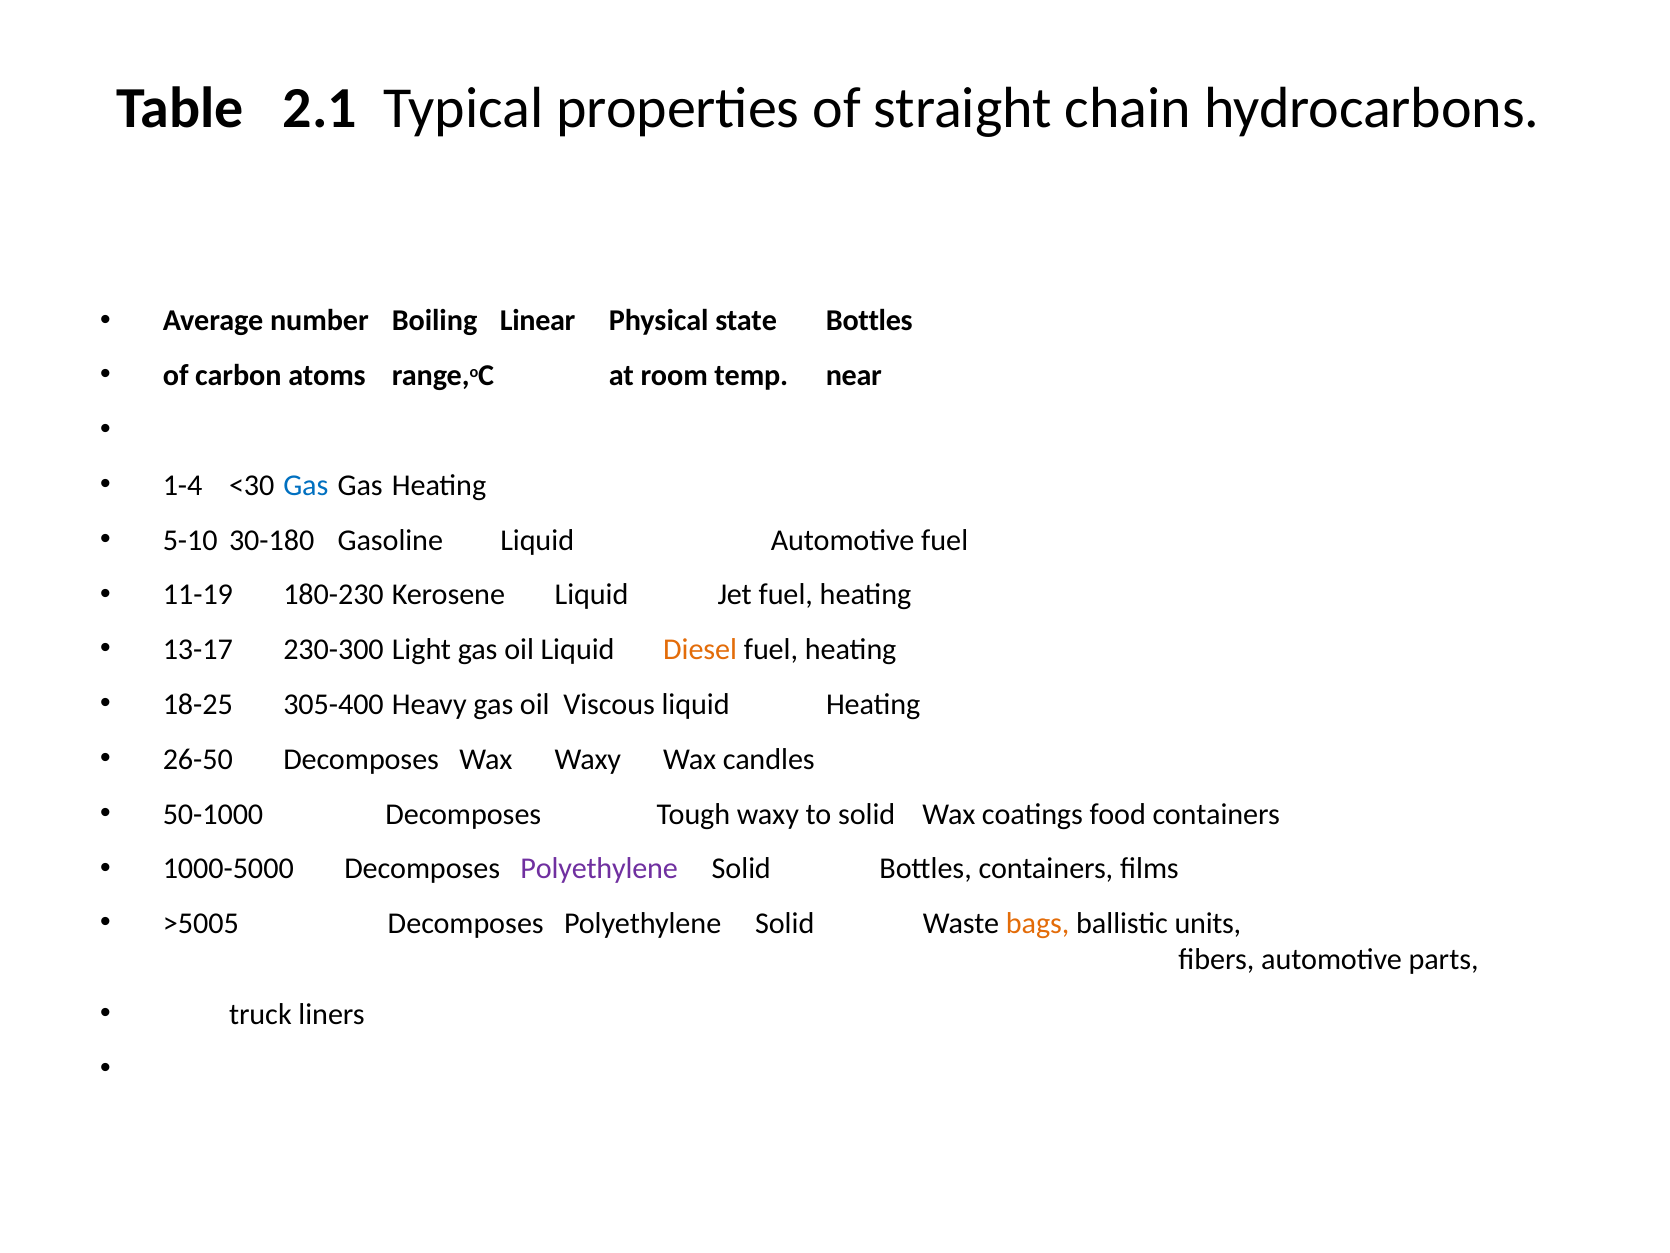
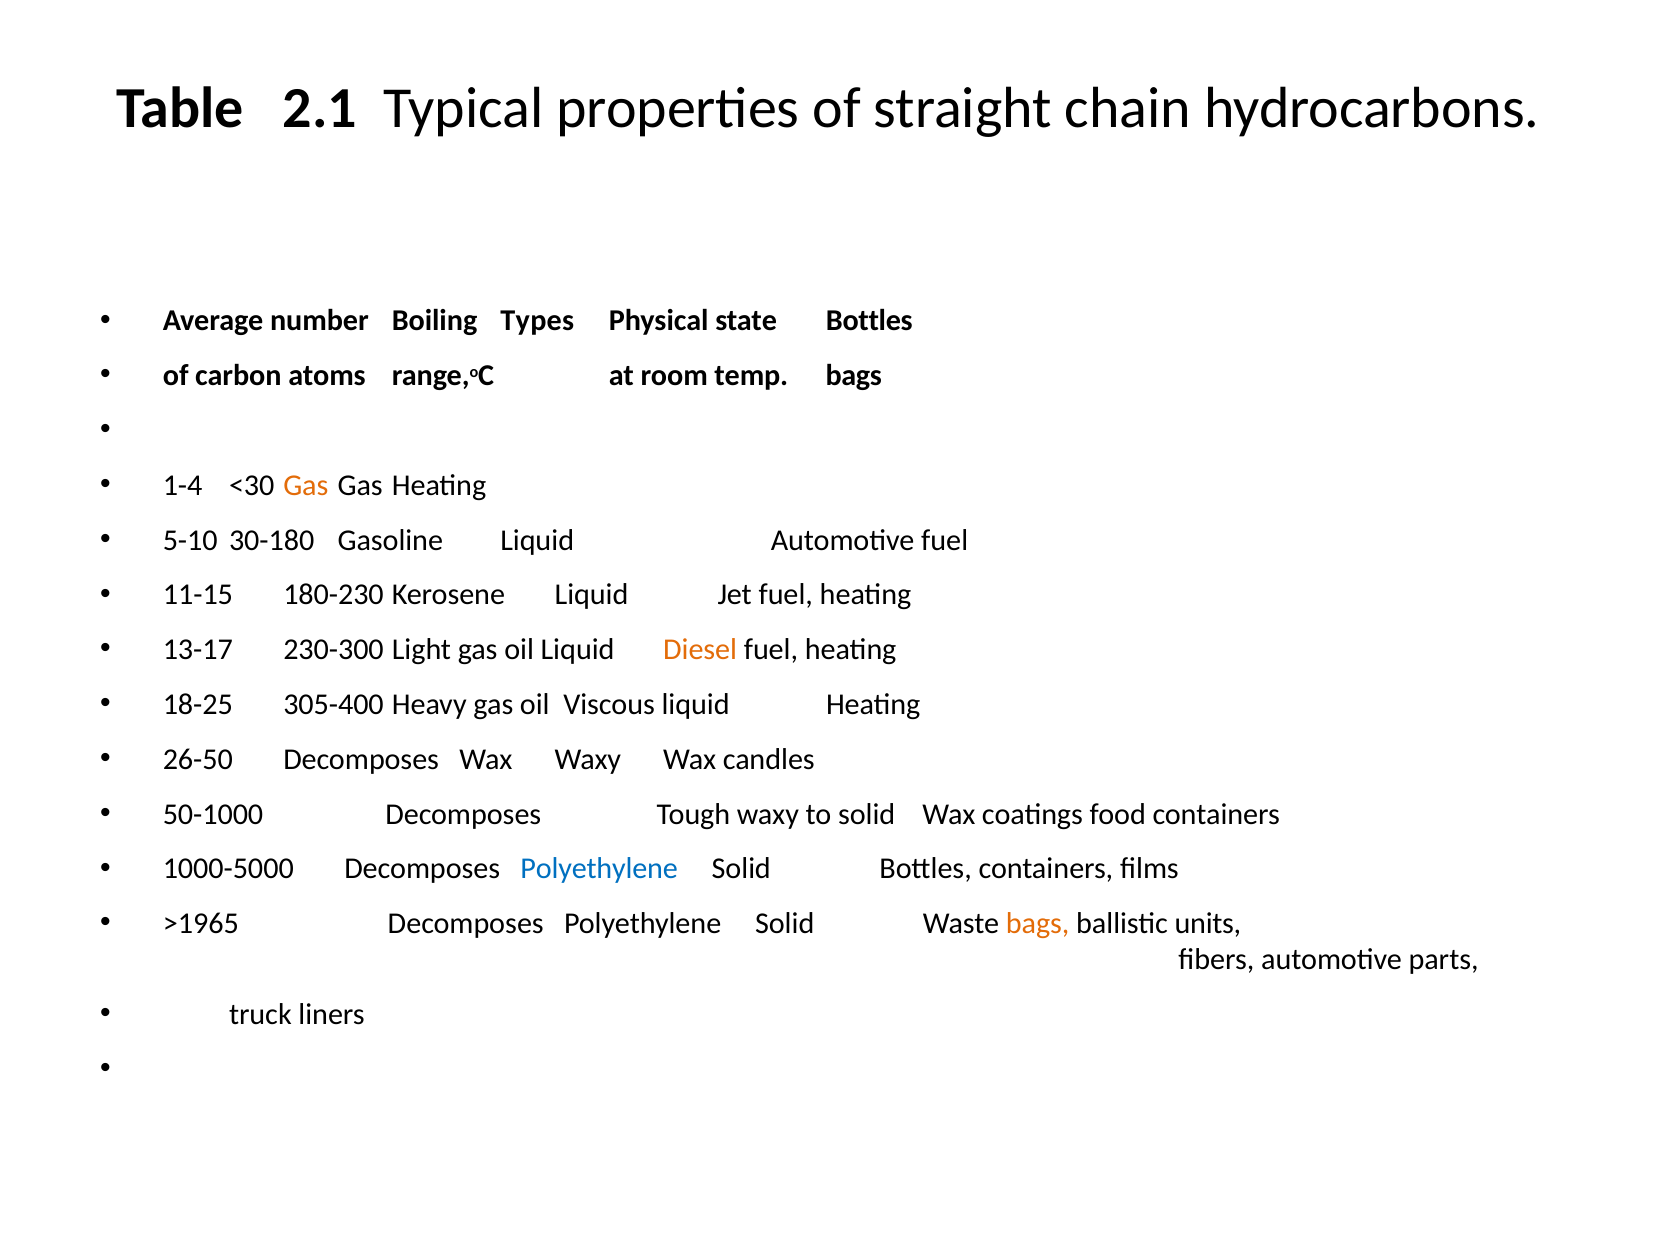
Linear: Linear -> Types (537, 321)
temp near: near -> bags (854, 376)
Gas colour: blue -> orange (306, 485)
11-19: 11-19 -> 11-15 (198, 595)
Polyethylene colour: purple -> blue (599, 869)
>5005: >5005 -> >1965 (201, 923)
